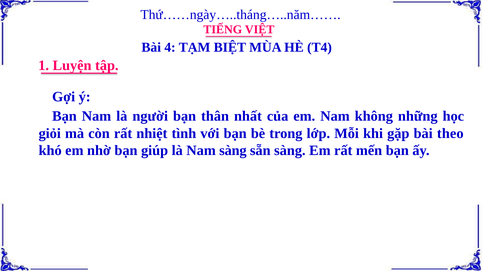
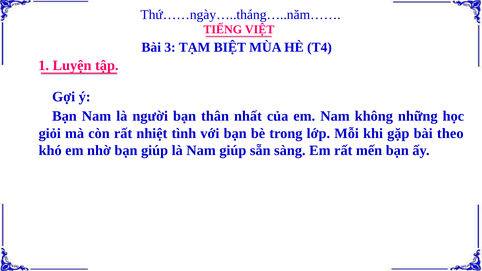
4: 4 -> 3 (170, 47)
Nam sàng: sàng -> giúp (233, 150)
